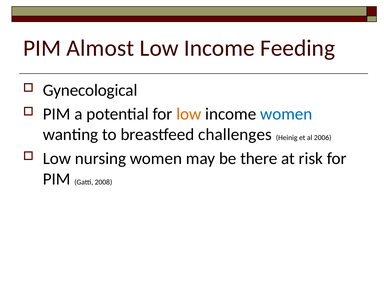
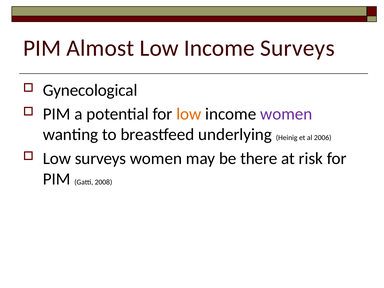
Income Feeding: Feeding -> Surveys (297, 48)
women colour: blue -> purple (286, 114)
challenges: challenges -> underlying (235, 135)
Low nursing: nursing -> surveys (101, 158)
